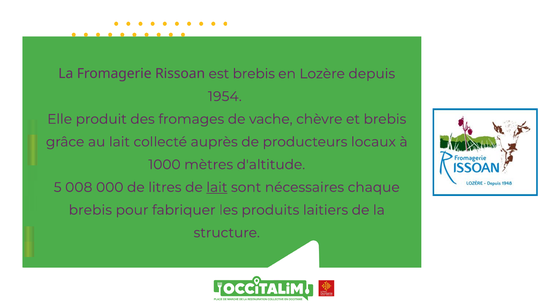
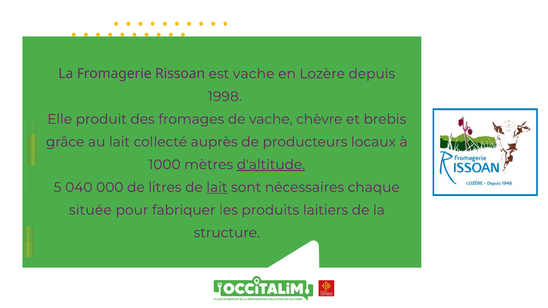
est brebis: brebis -> vache (254, 74)
1954: 1954 -> 1998 (225, 97)
d'altitude underline: none -> present (271, 165)
008: 008 -> 040 (79, 187)
brebis: brebis -> située (90, 210)
